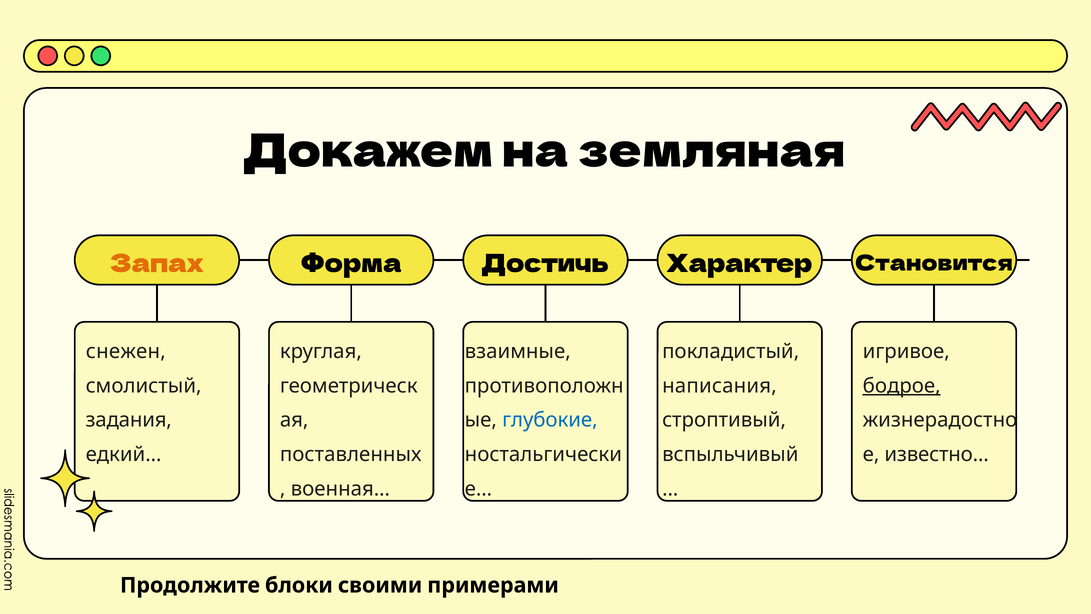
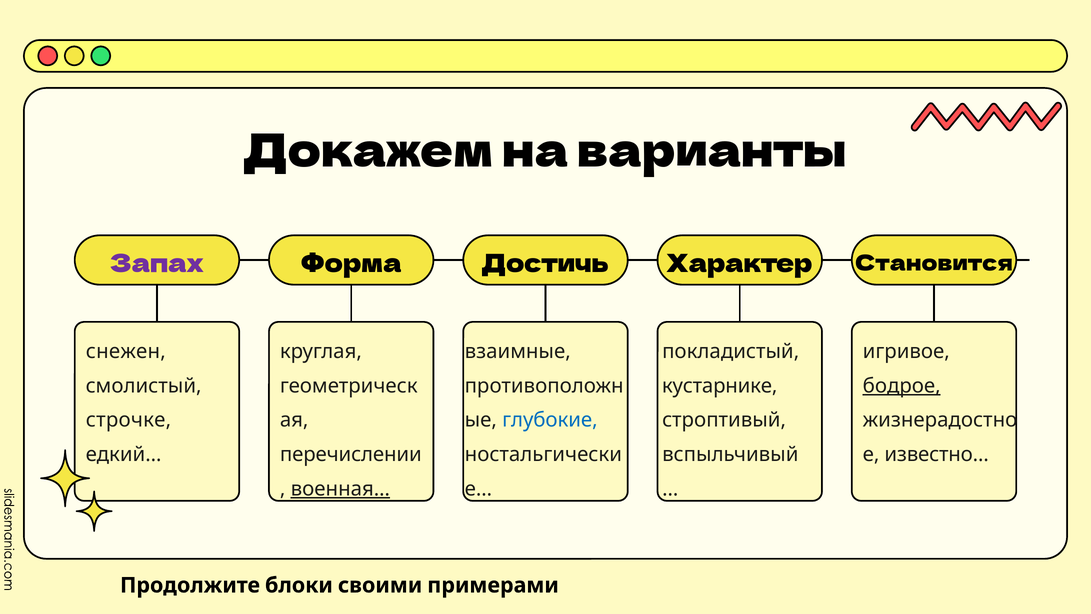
земляная: земляная -> варианты (712, 152)
Запах colour: orange -> purple (157, 264)
написания: написания -> кустарнике (720, 386)
задания: задания -> строчке (129, 420)
поставленных: поставленных -> перечислении (351, 454)
военная… underline: none -> present (340, 489)
